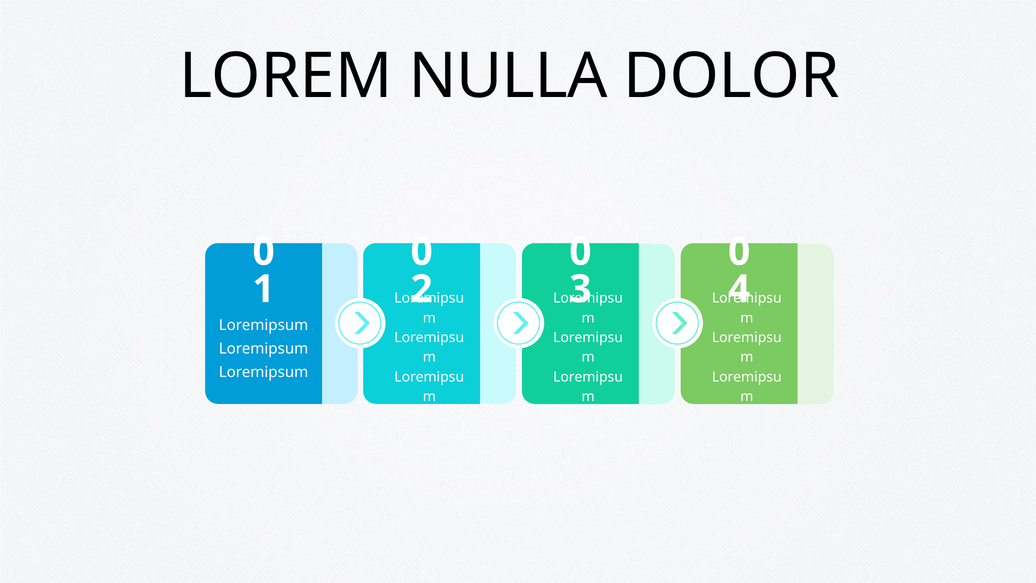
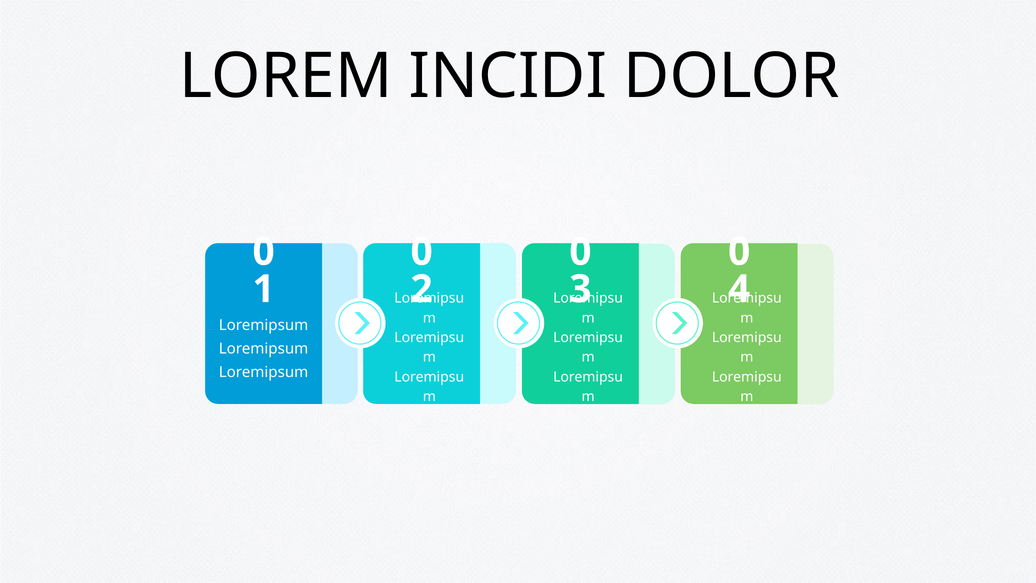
NULLA: NULLA -> INCIDI (508, 76)
